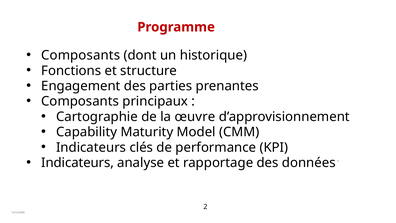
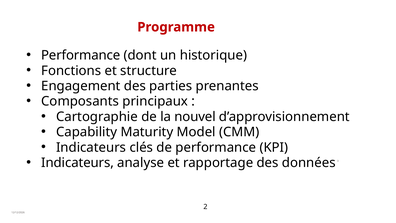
Composants: Composants -> Performance (81, 55)
œuvre: œuvre -> nouvel (195, 117)
